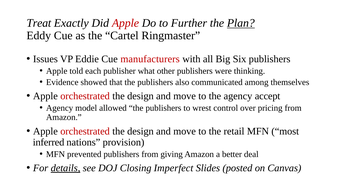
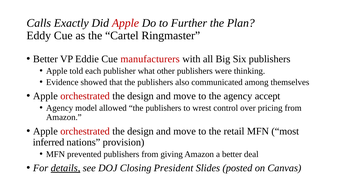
Treat: Treat -> Calls (39, 23)
Plan underline: present -> none (241, 23)
Issues: Issues -> Better (45, 59)
Imperfect: Imperfect -> President (174, 168)
